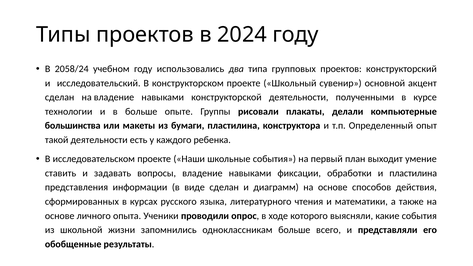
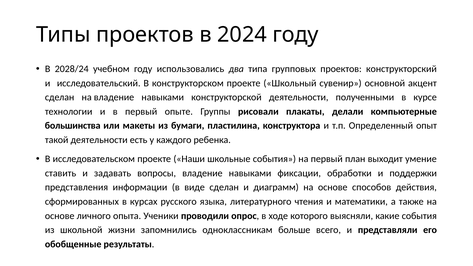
2058/24: 2058/24 -> 2028/24 (72, 69)
в больше: больше -> первый (141, 112)
и пластилина: пластилина -> поддержки (413, 173)
